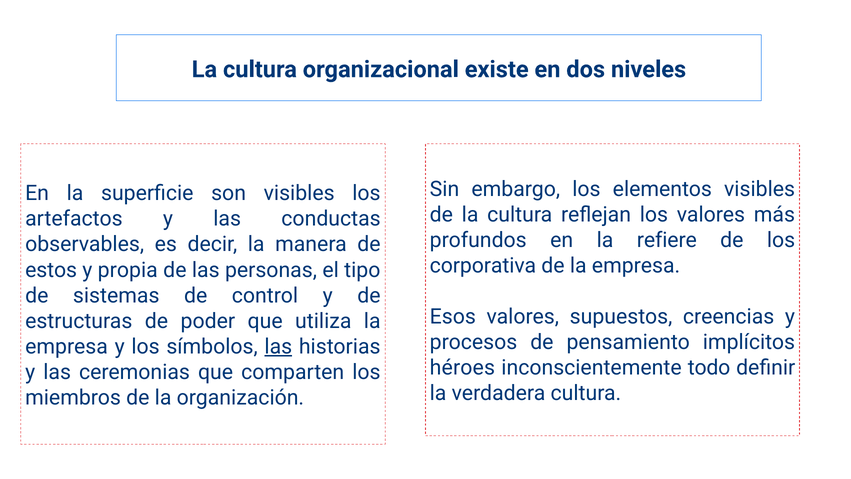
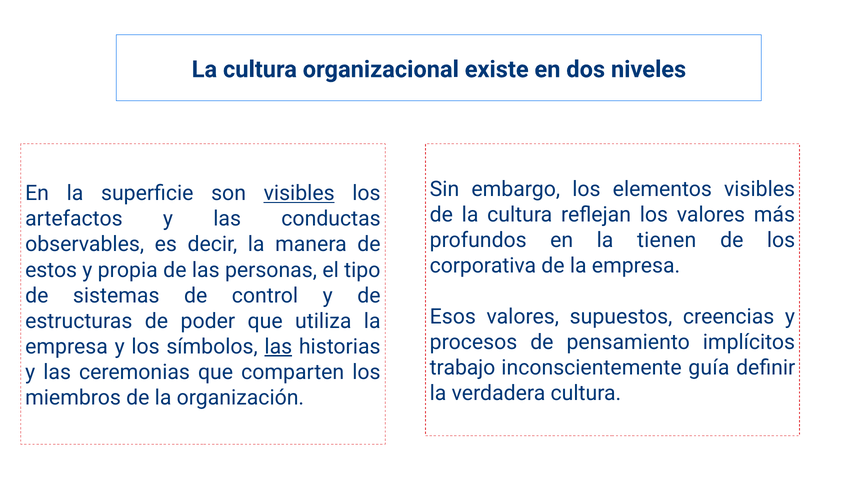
visibles underline: none -> present (299, 193)
refiere: refiere -> tienen (667, 240)
héroes: héroes -> trabajo (463, 368)
todo: todo -> guía (709, 368)
